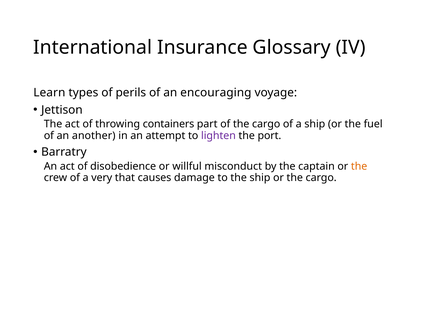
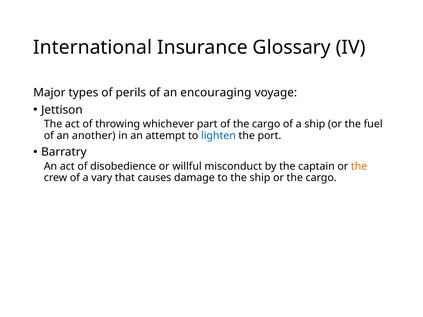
Learn: Learn -> Major (49, 93)
containers: containers -> whichever (168, 124)
lighten colour: purple -> blue (218, 136)
very: very -> vary (102, 178)
